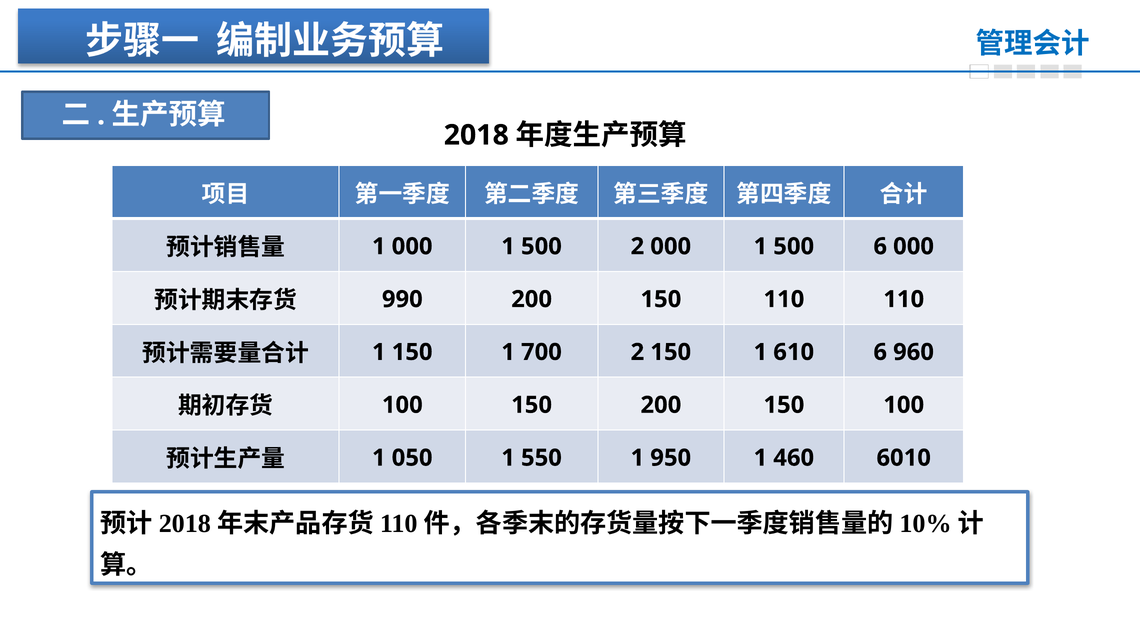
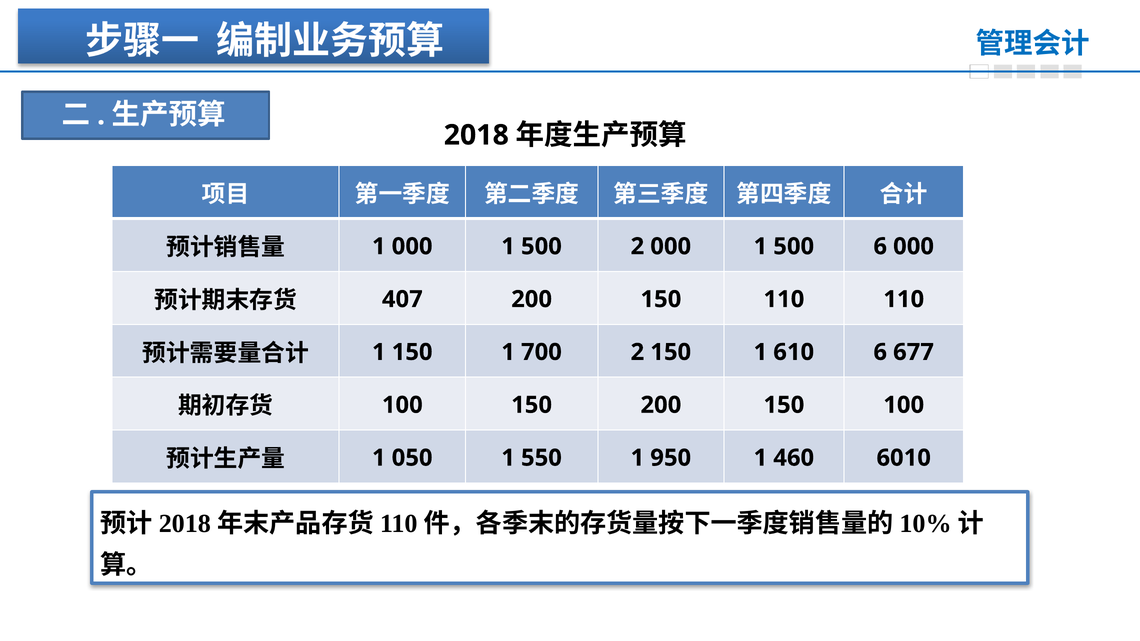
990: 990 -> 407 (402, 299)
960: 960 -> 677 (914, 352)
